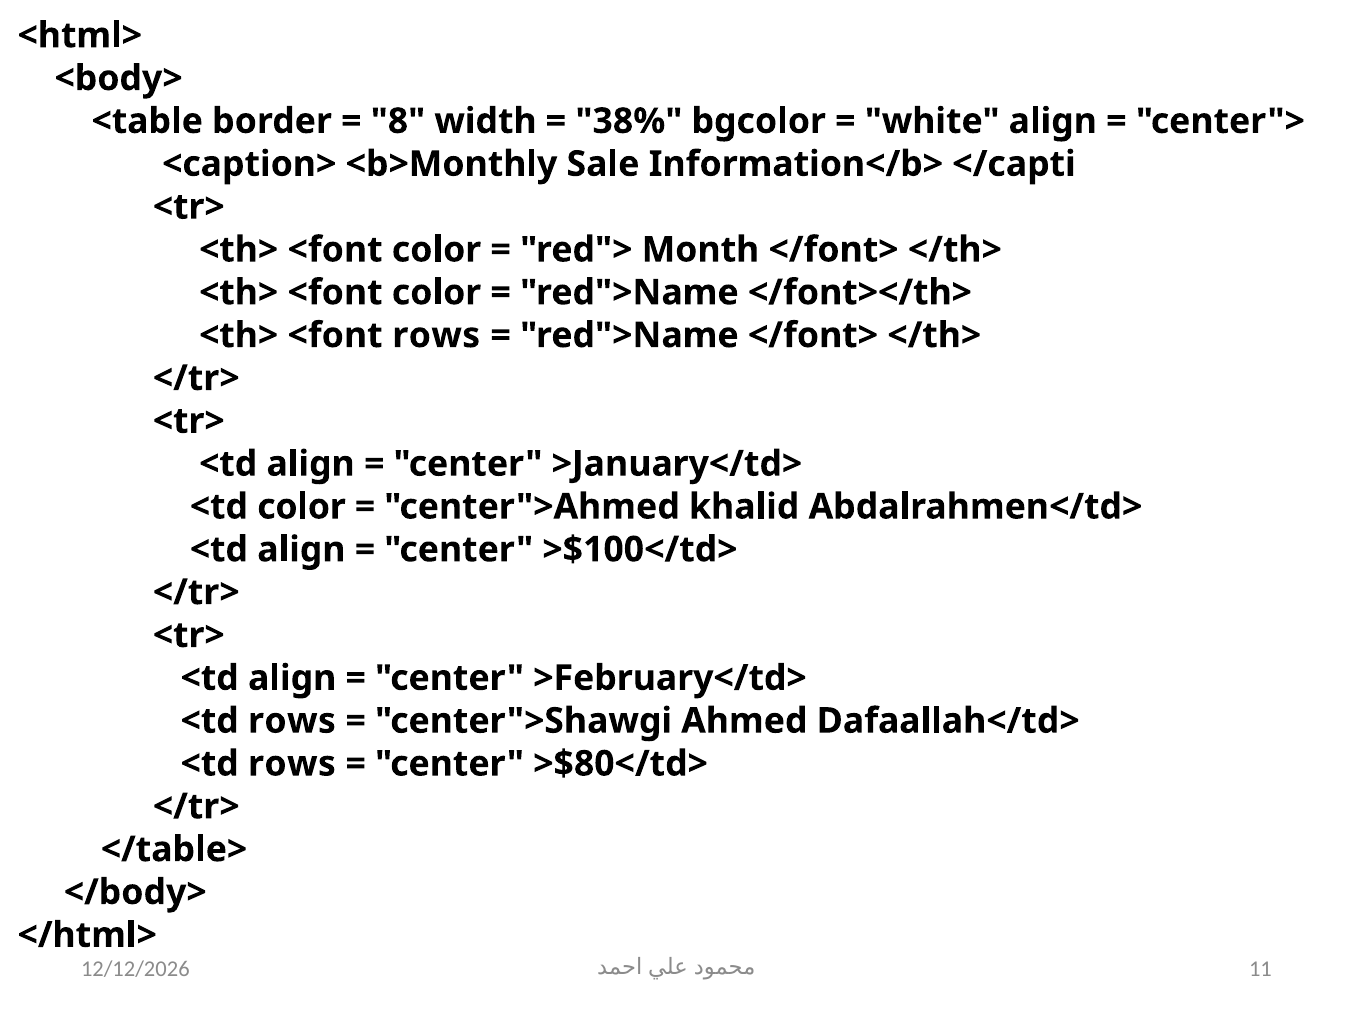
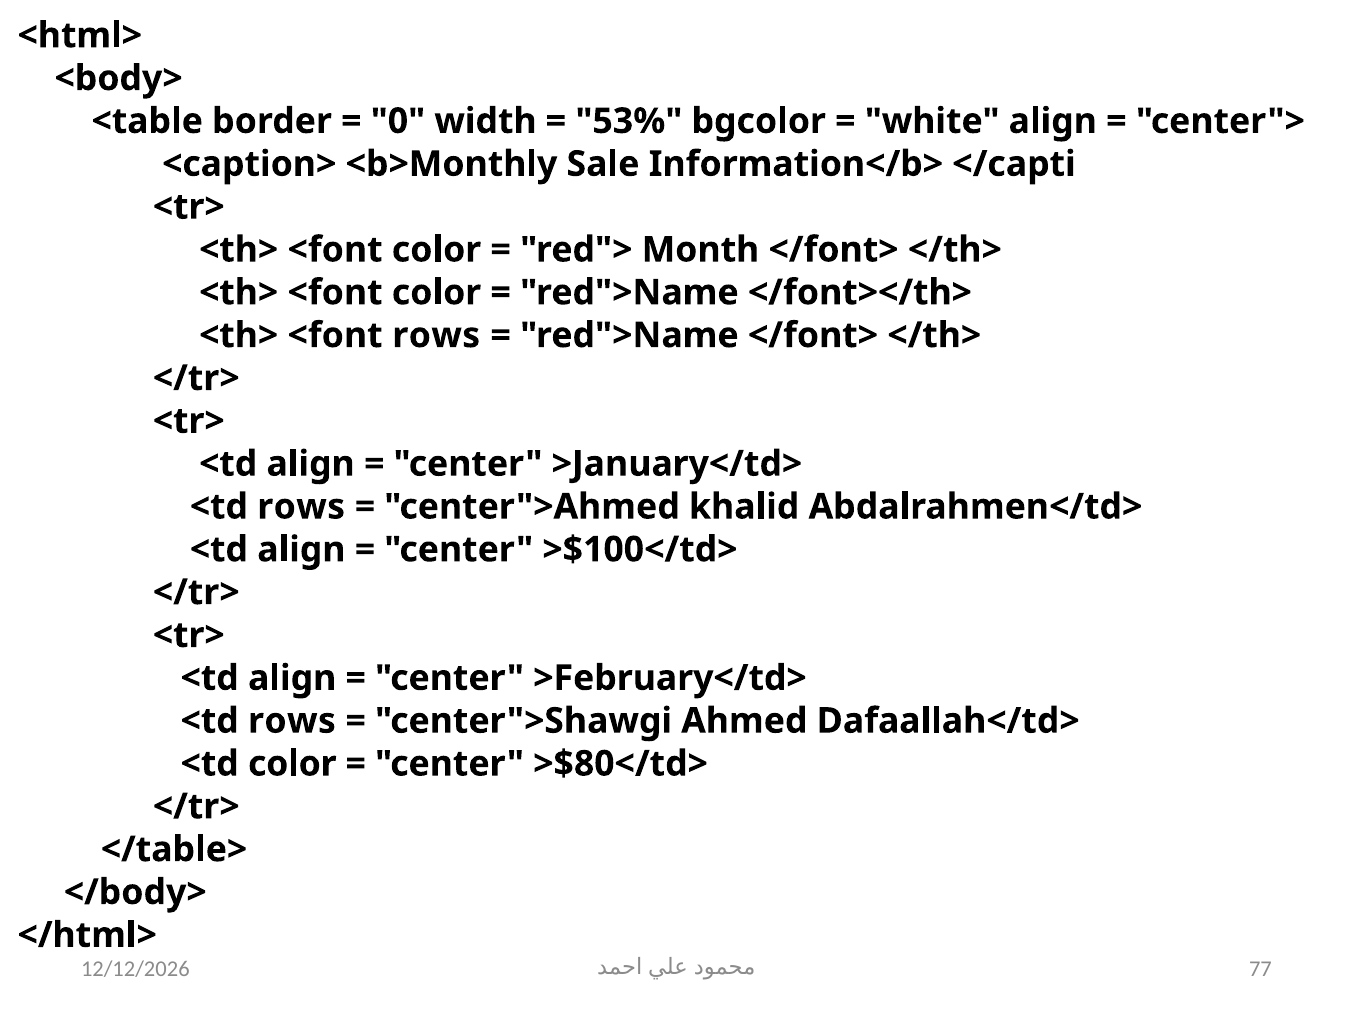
8: 8 -> 0 (398, 121)
38%: 38% -> 53% (629, 121)
color: color -> rows (301, 507)
rows: rows -> color (292, 764)
11: 11 -> 77 (1260, 969)
